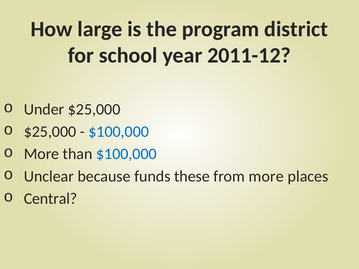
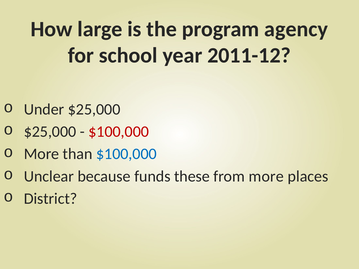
district: district -> agency (296, 29)
$100,000 colour: blue -> red (119, 132)
Central: Central -> District (51, 199)
